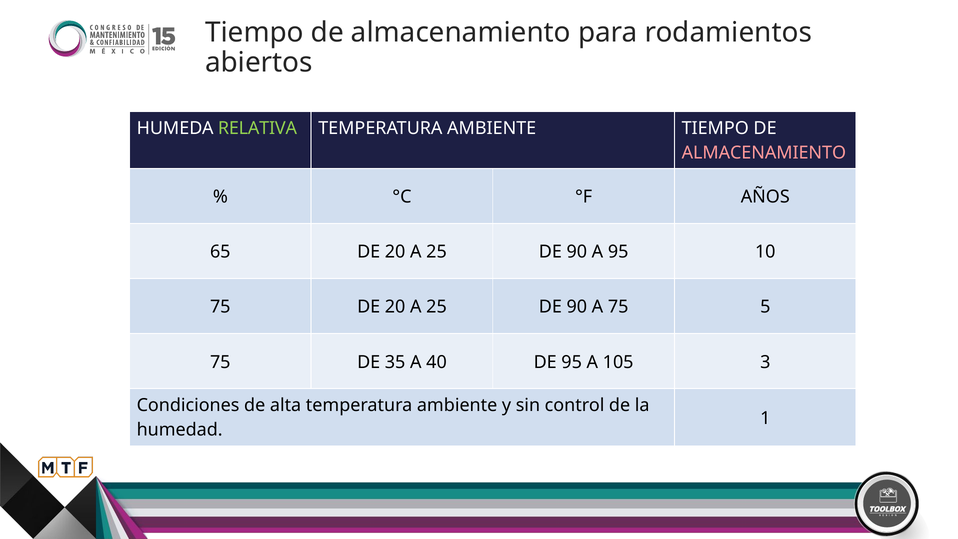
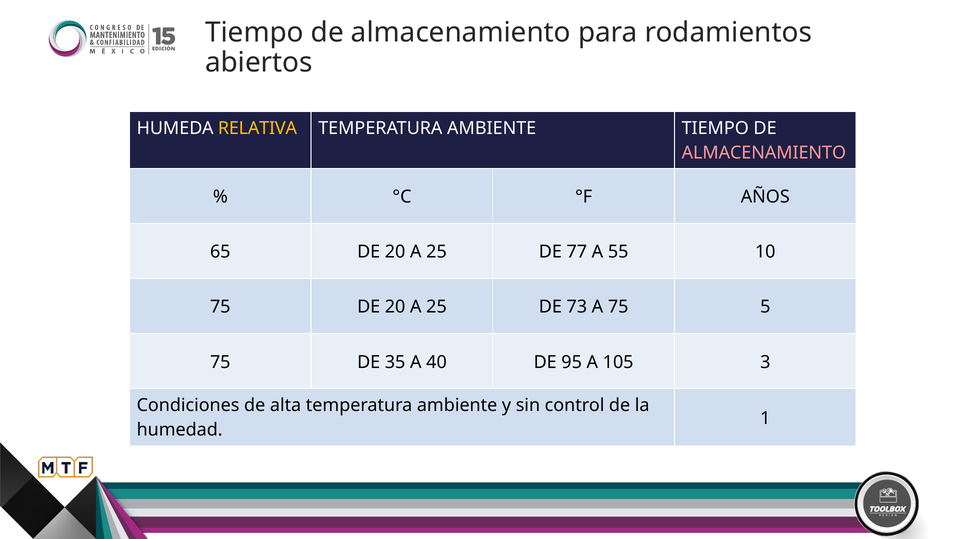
RELATIVA colour: light green -> yellow (257, 128)
90: 90 -> 77 (577, 252)
A 95: 95 -> 55 (618, 252)
90: 90 -> 73 (577, 307)
